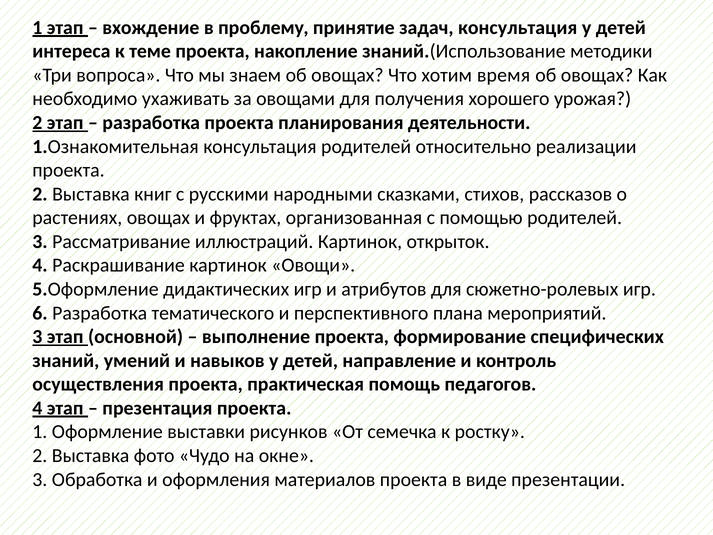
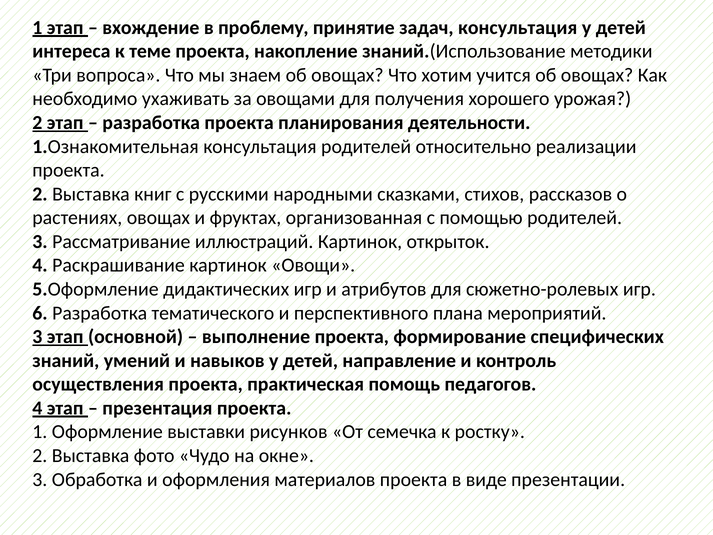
время: время -> учится (504, 75)
